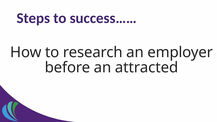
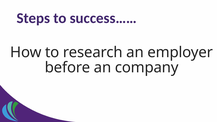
attracted: attracted -> company (147, 68)
